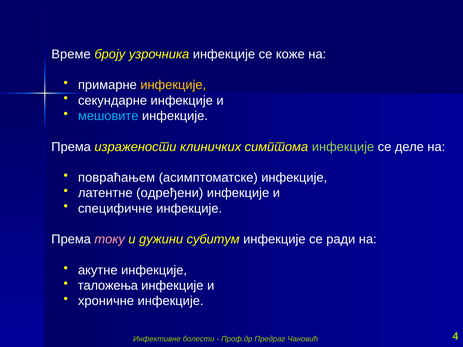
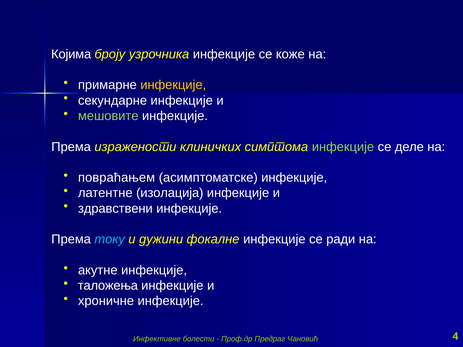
Време: Време -> Којима (71, 54)
мешовите colour: light blue -> light green (108, 116)
одређени: одређени -> изолација (170, 193)
специфичне: специфичне -> здравствени (115, 209)
току colour: pink -> light blue (110, 240)
субитум: субитум -> фокалне (213, 240)
